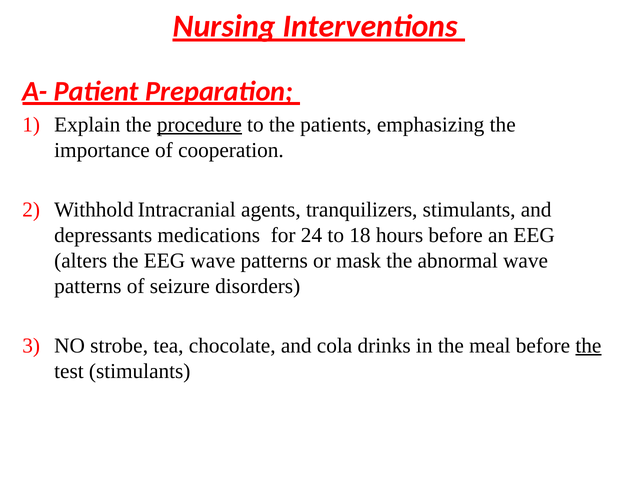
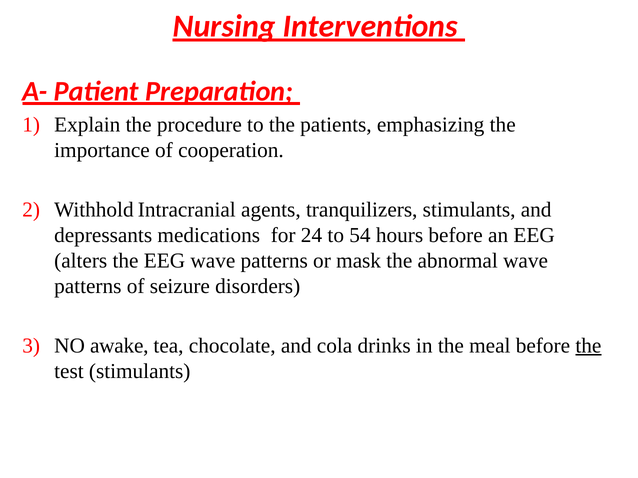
procedure underline: present -> none (199, 125)
18: 18 -> 54 (360, 235)
strobe: strobe -> awake (119, 346)
